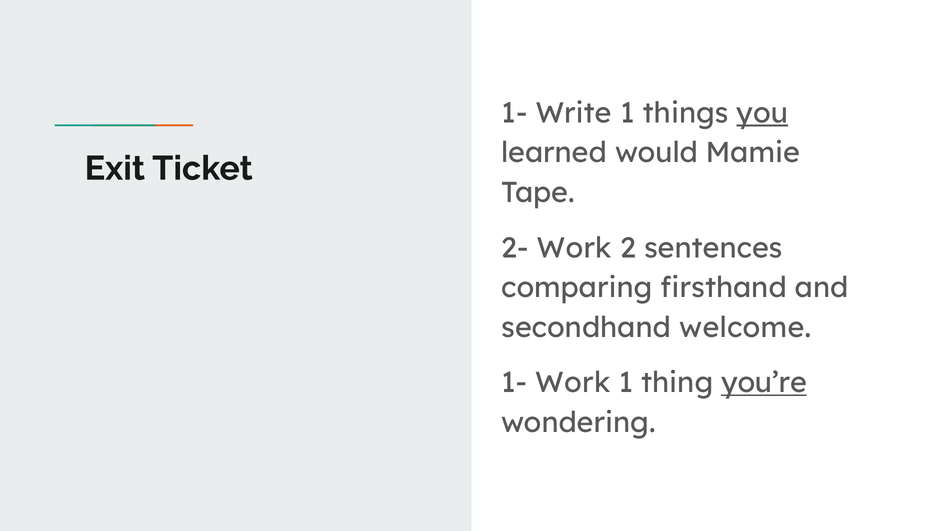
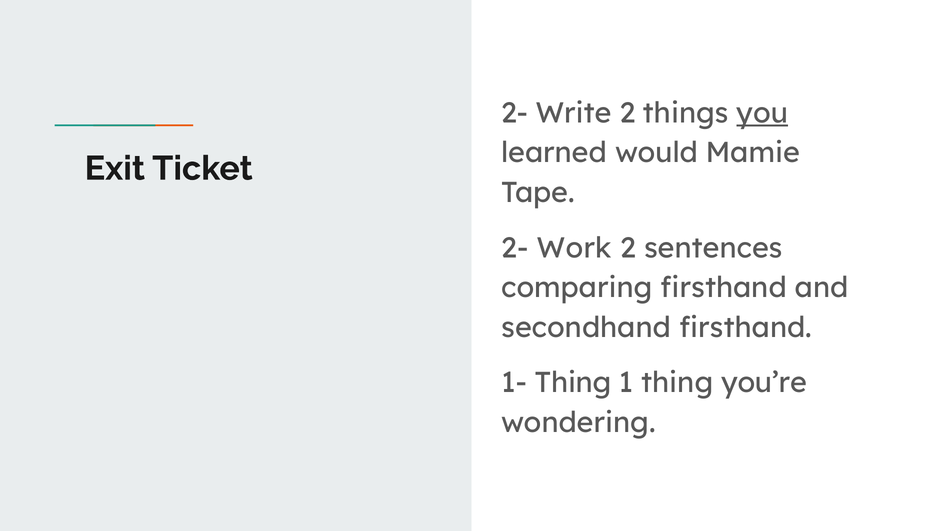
1-: 1- -> 2- (515, 113)
Write 1: 1 -> 2 (627, 113)
secondhand welcome: welcome -> firsthand (746, 327)
1- Work: Work -> Thing (573, 383)
you’re underline: present -> none (764, 383)
